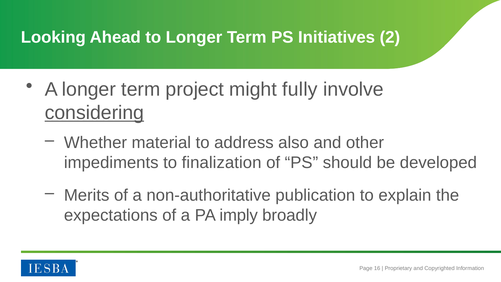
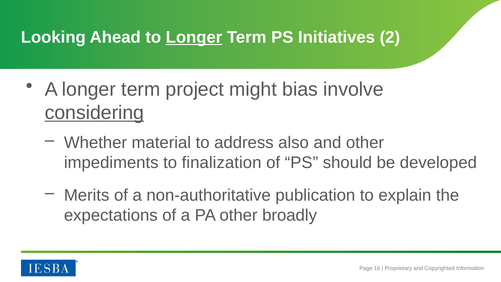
Longer underline: none -> present (194, 37)
fully: fully -> bias (300, 89)
PA imply: imply -> other (239, 215)
